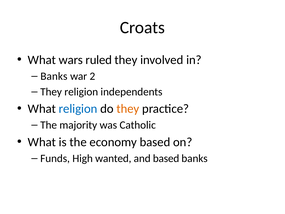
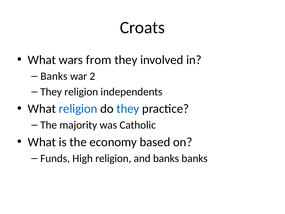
ruled: ruled -> from (99, 60)
they colour: orange -> blue (128, 109)
High wanted: wanted -> religion (113, 158)
and based: based -> banks (166, 158)
